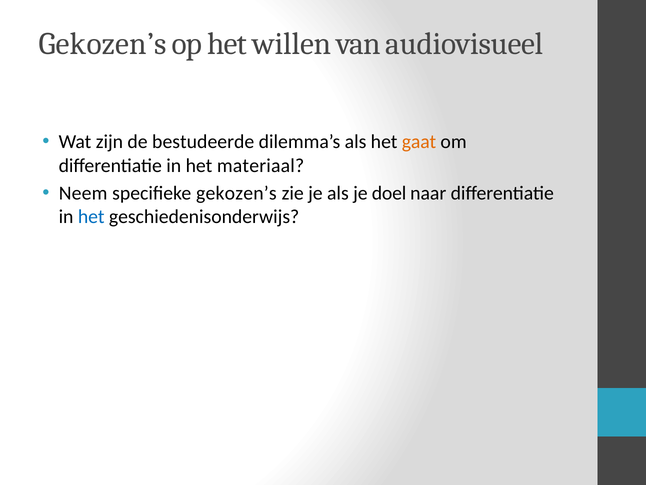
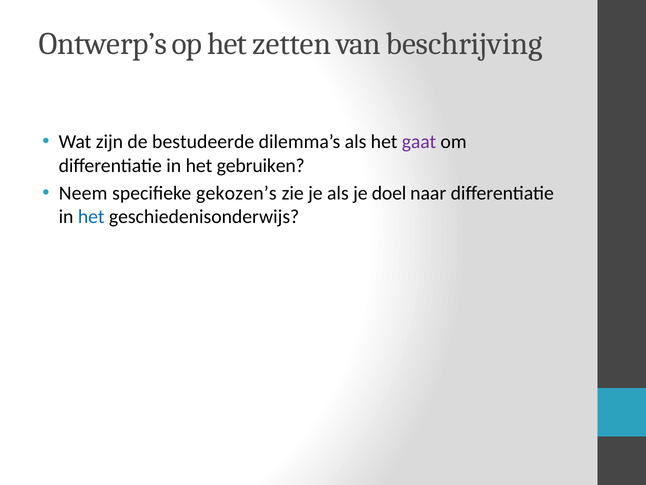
Gekozen’s: Gekozen’s -> Ontwerp’s (103, 44)
willen: willen -> zetten (292, 44)
audiovisueel: audiovisueel -> beschrijving (464, 44)
gaat colour: orange -> purple (419, 142)
materiaal: materiaal -> gebruiken (261, 165)
